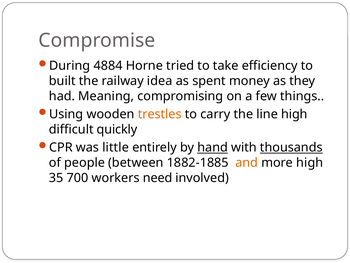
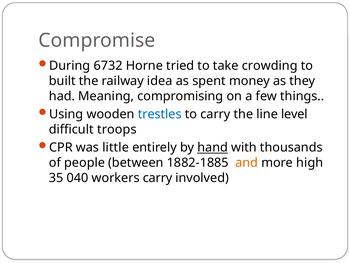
4884: 4884 -> 6732 (108, 66)
efficiency: efficiency -> crowding (270, 66)
trestles colour: orange -> blue (160, 114)
line high: high -> level (294, 114)
quickly: quickly -> troops (117, 129)
thousands underline: present -> none (291, 147)
700: 700 -> 040 (78, 178)
workers need: need -> carry (158, 178)
